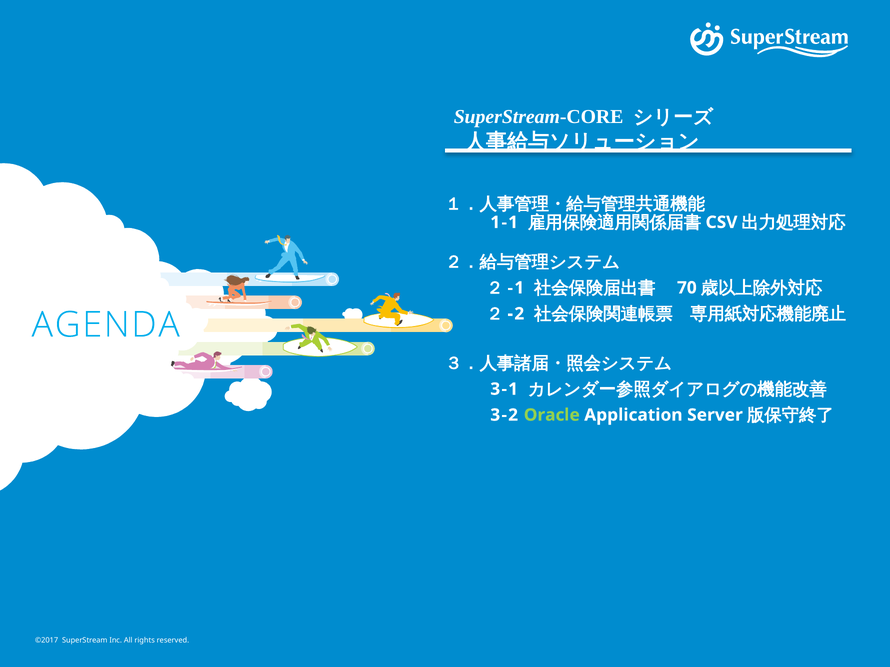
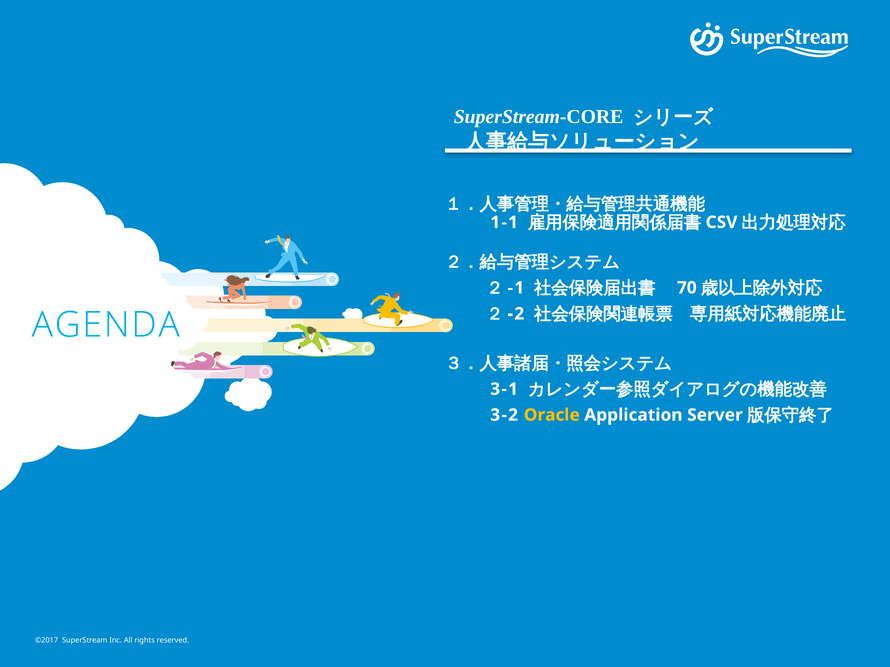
Oracle colour: light green -> yellow (552, 415)
